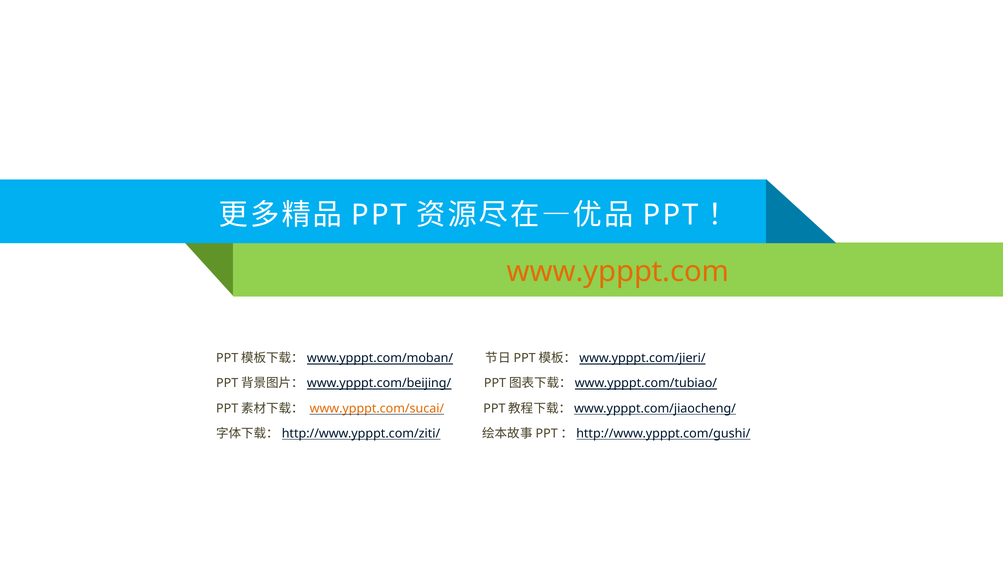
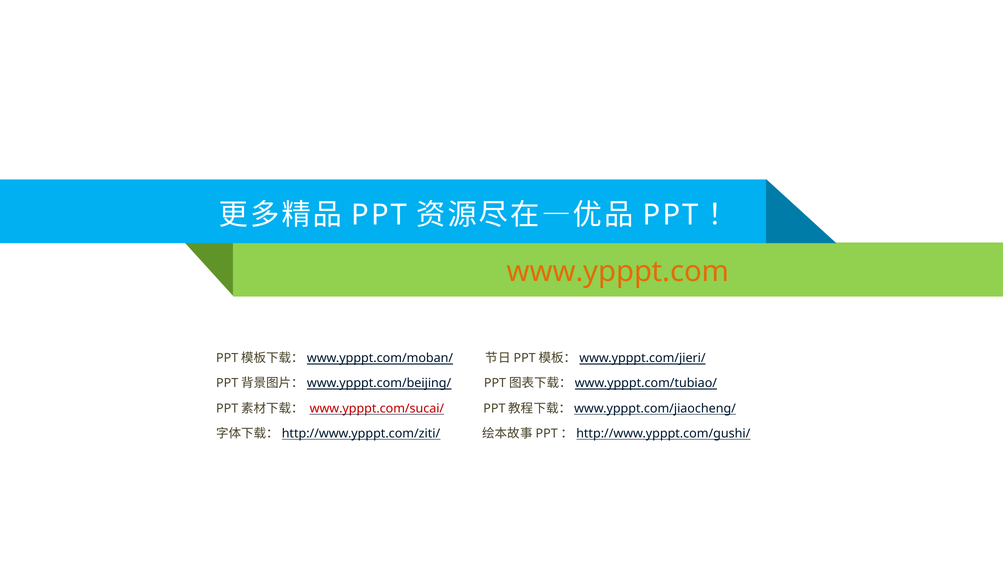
www.ypppt.com/sucai/ colour: orange -> red (377, 409)
